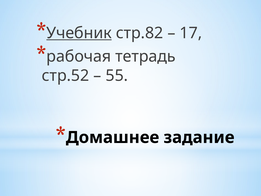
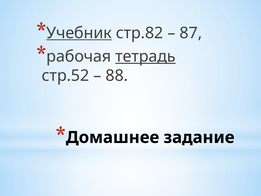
17: 17 -> 87 (191, 33)
тетрадь underline: none -> present (145, 56)
55: 55 -> 88 (117, 75)
